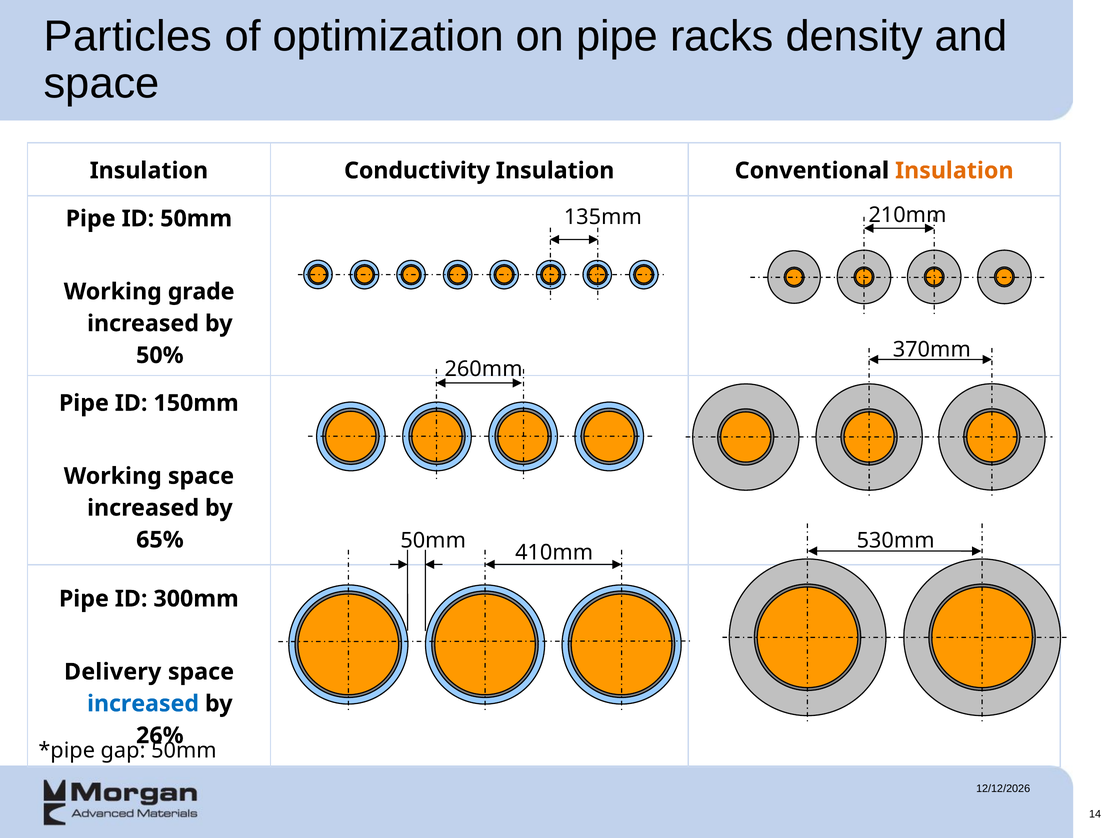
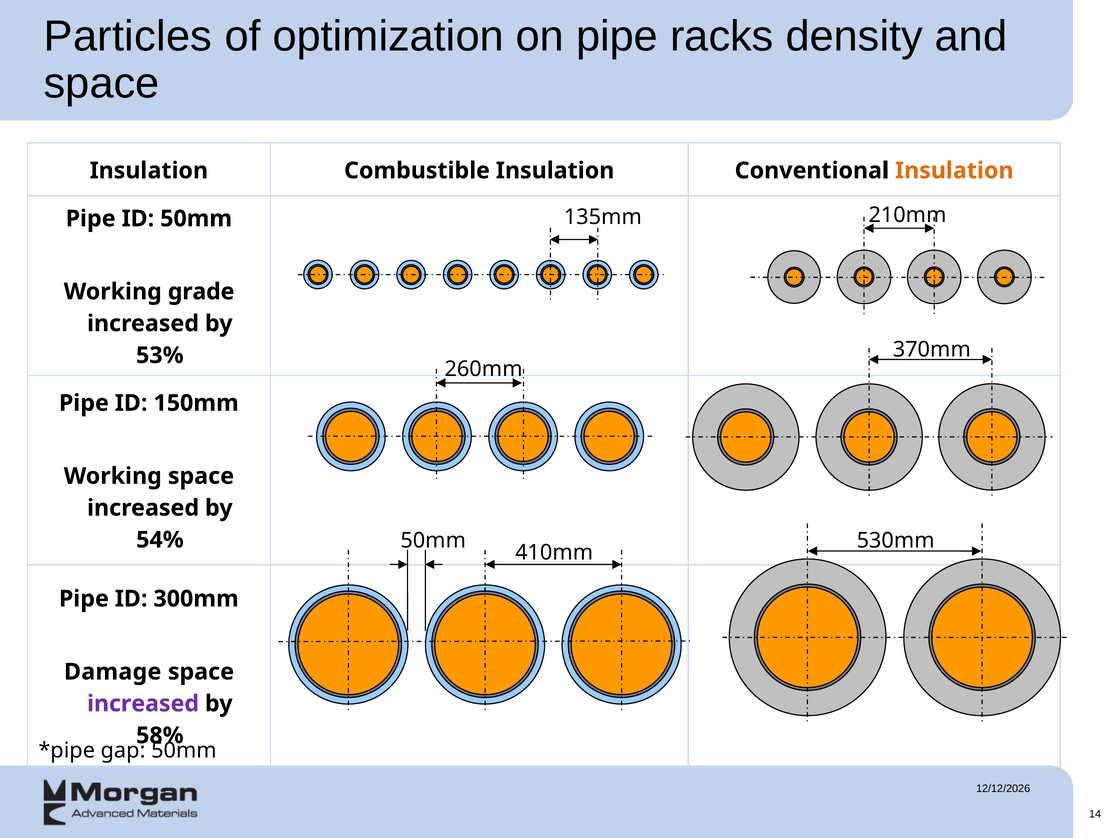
Conductivity: Conductivity -> Combustible (417, 171)
50%: 50% -> 53% (160, 355)
65%: 65% -> 54% (160, 540)
Delivery: Delivery -> Damage (113, 672)
increased colour: blue -> purple (143, 703)
26%: 26% -> 58% (160, 735)
